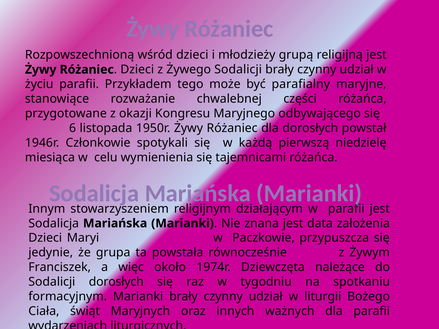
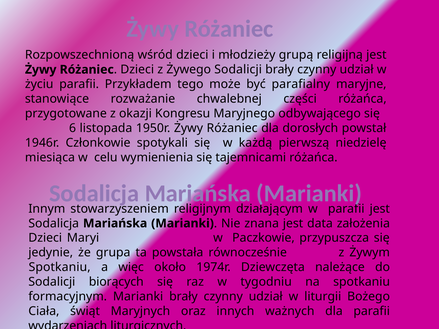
Franciszek: Franciszek -> Spotkaniu (60, 267)
Sodalicji dorosłych: dorosłych -> biorących (116, 282)
